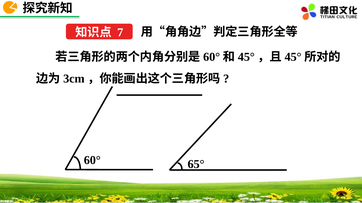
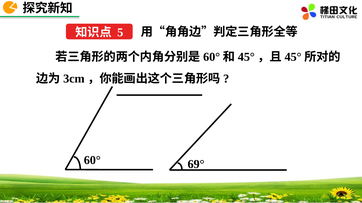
7: 7 -> 5 (120, 33)
65°: 65° -> 69° (196, 165)
